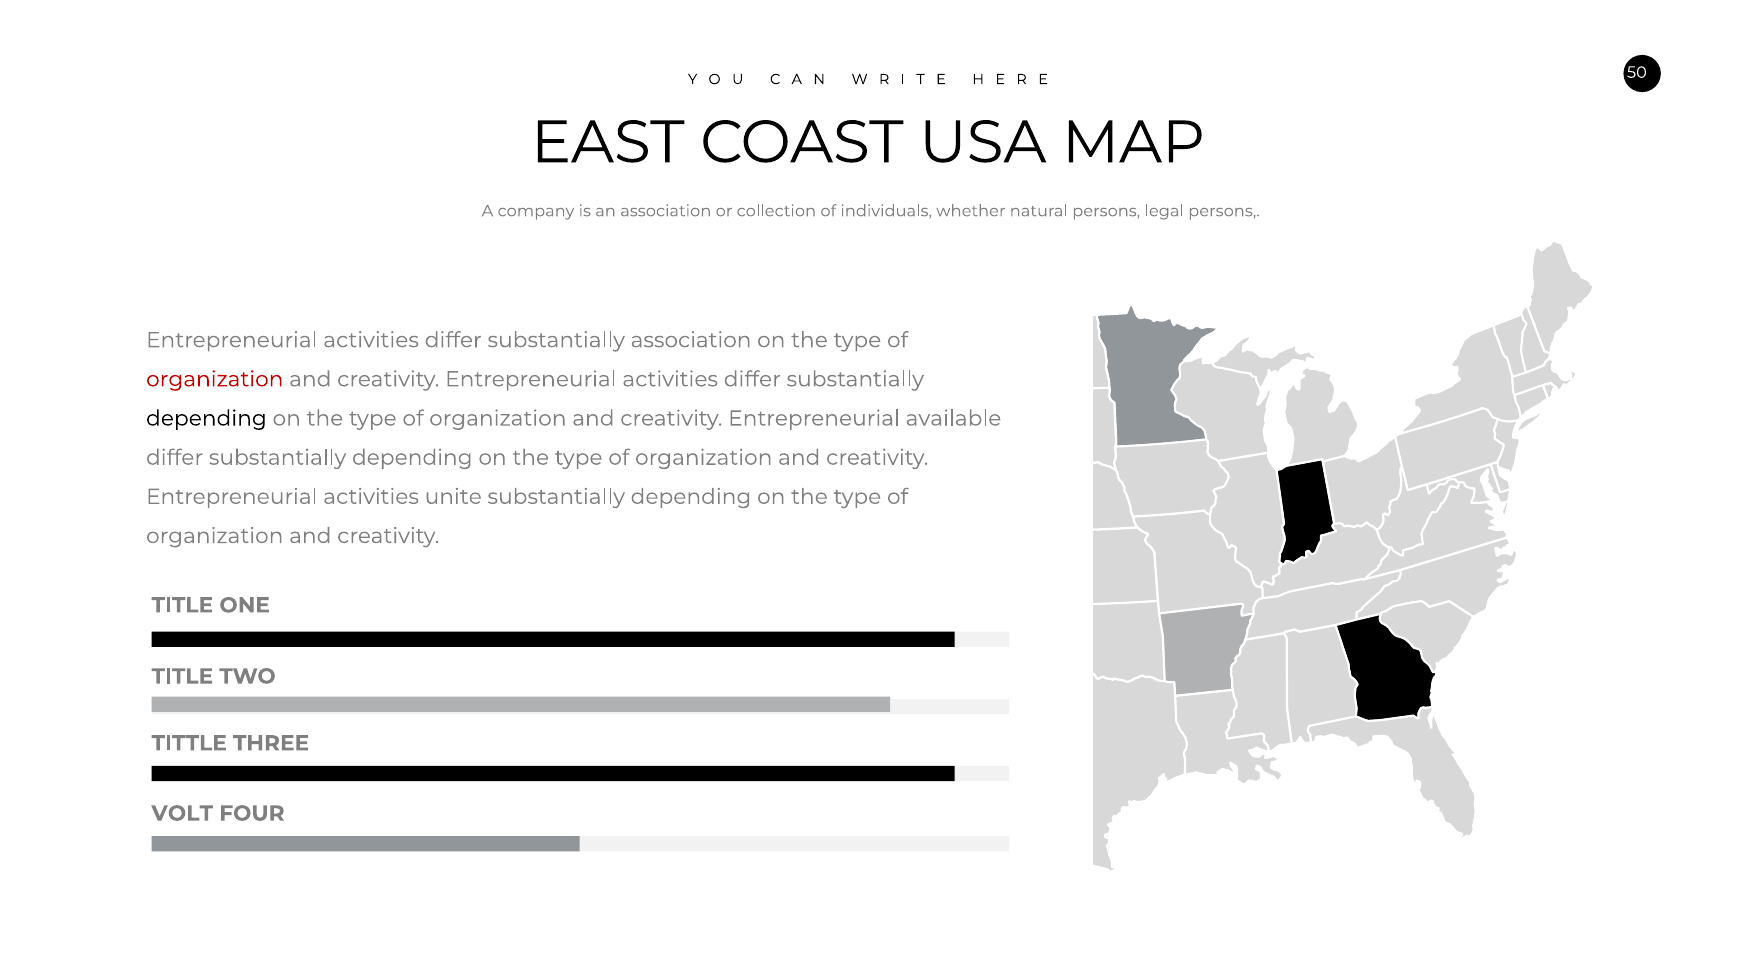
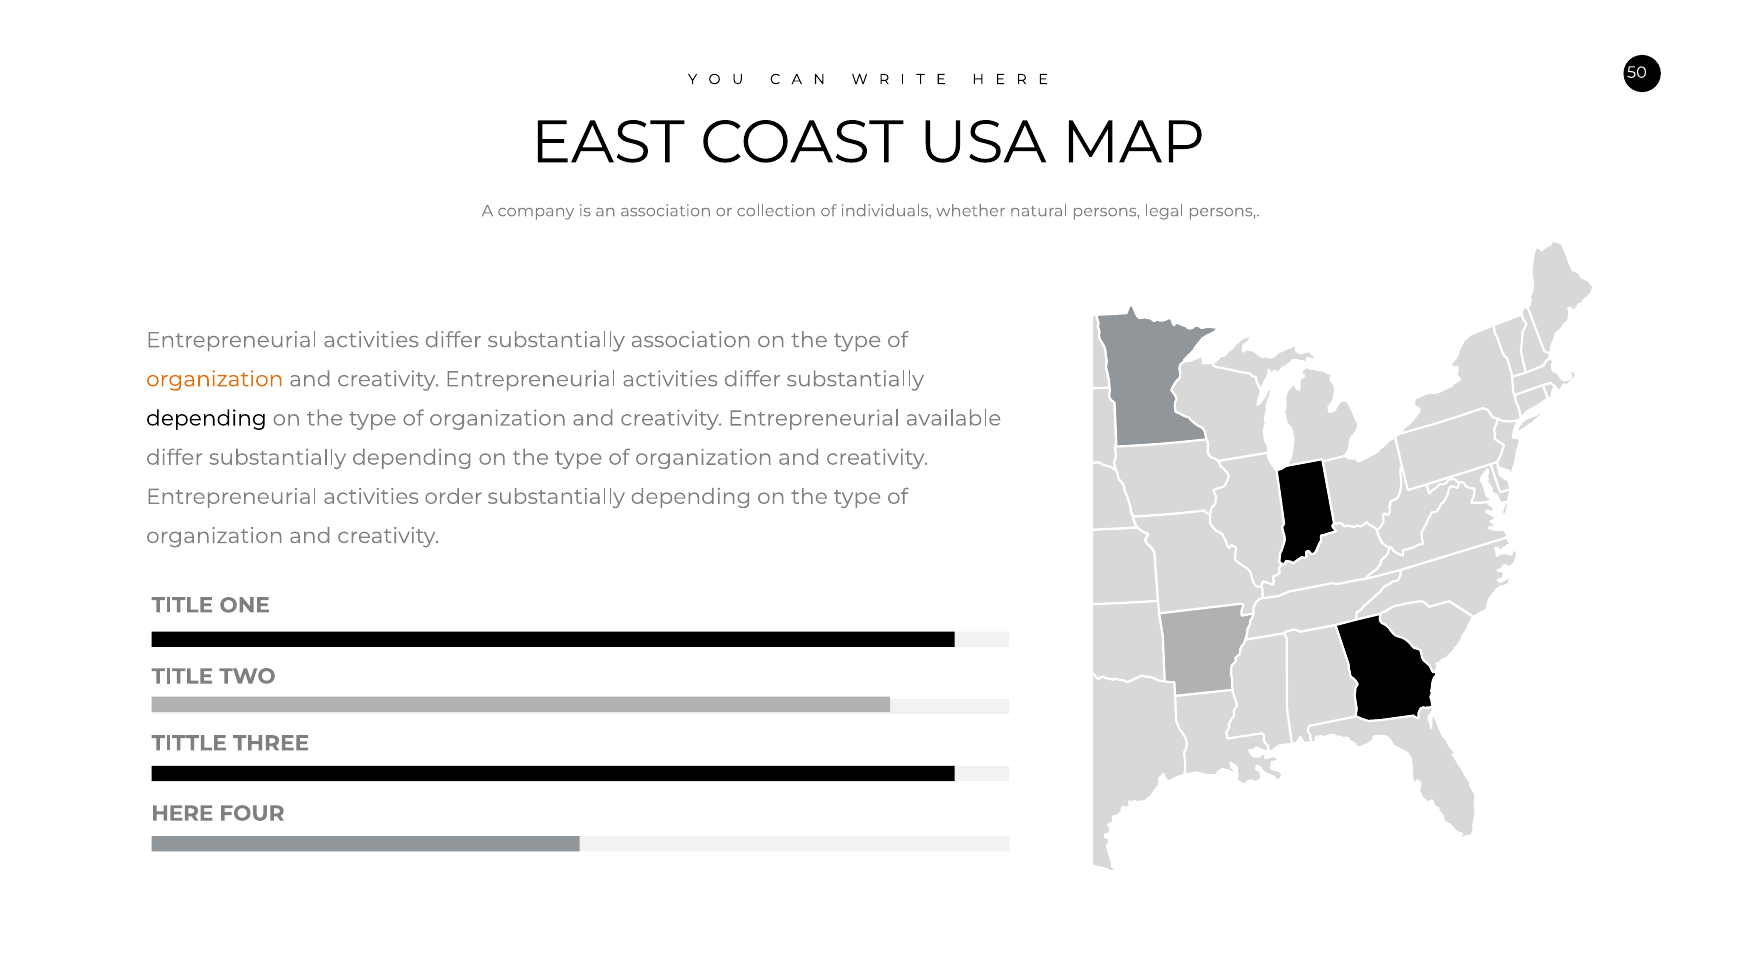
organization colour: red -> orange (215, 379)
unite: unite -> order (453, 497)
VOLT: VOLT -> HERE (182, 814)
